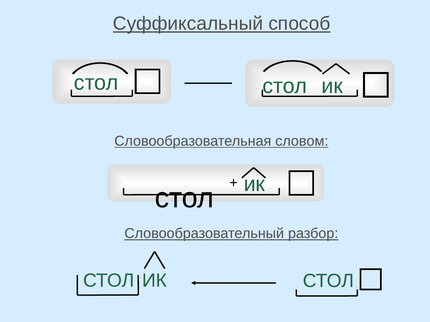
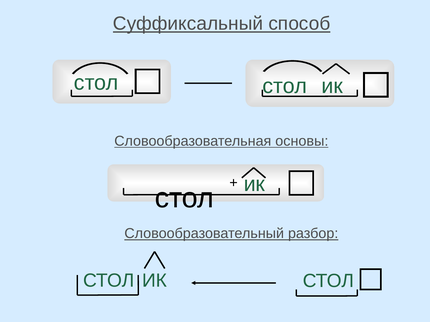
словом: словом -> основы (302, 141)
